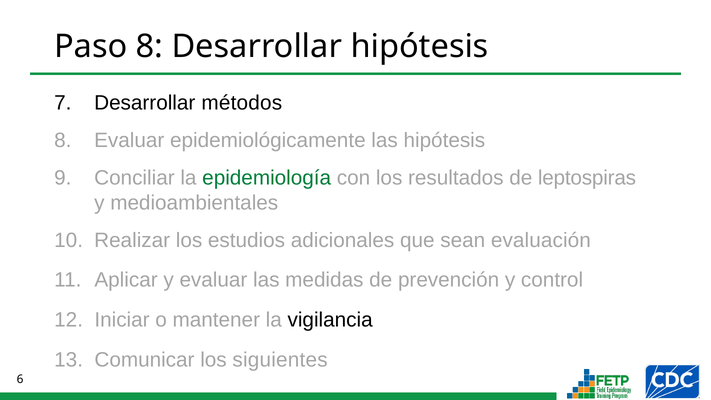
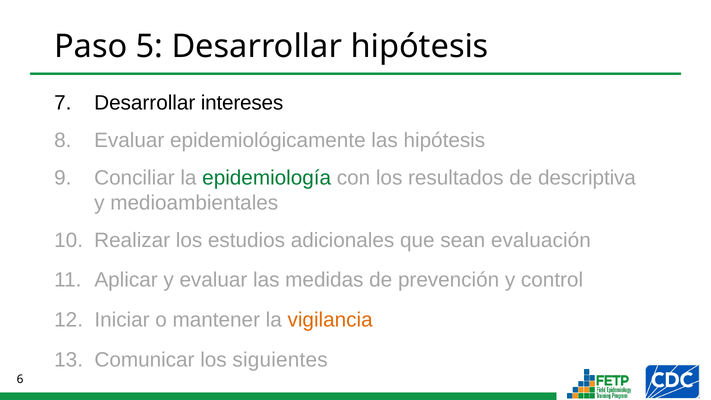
Paso 8: 8 -> 5 (150, 47)
métodos: métodos -> intereses (242, 103)
leptospiras: leptospiras -> descriptiva (587, 178)
vigilancia colour: black -> orange (330, 320)
